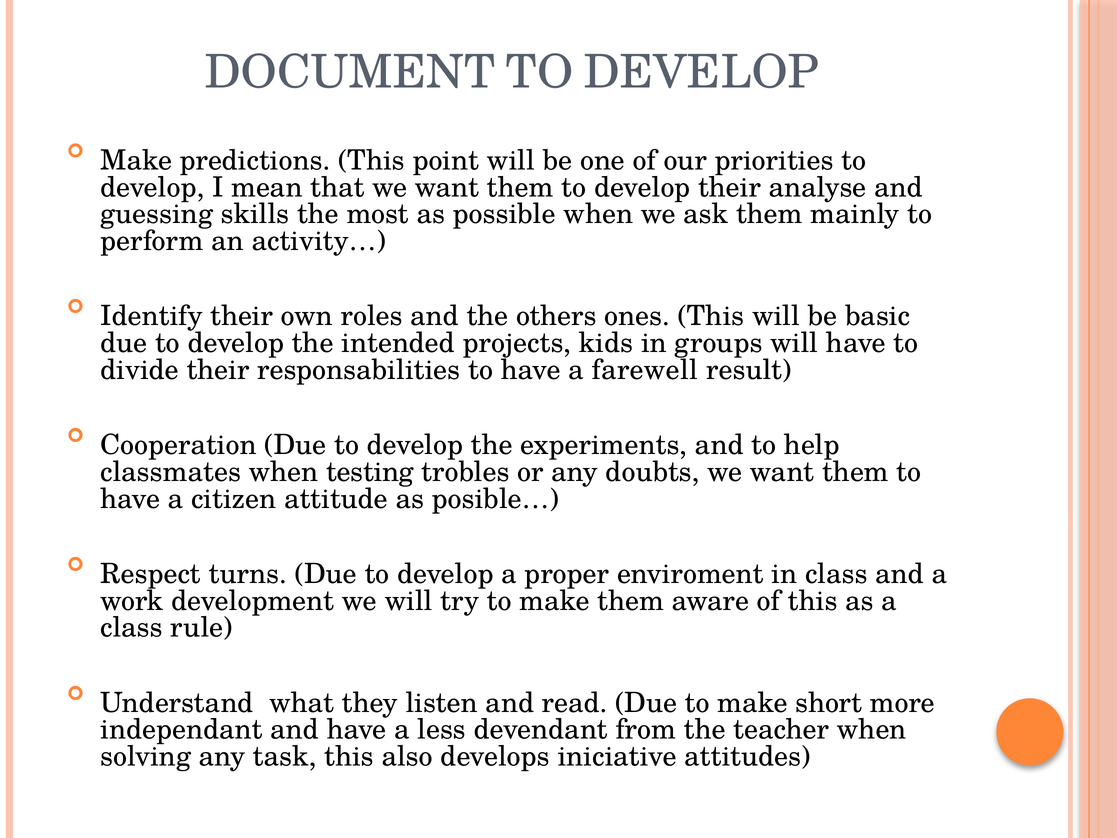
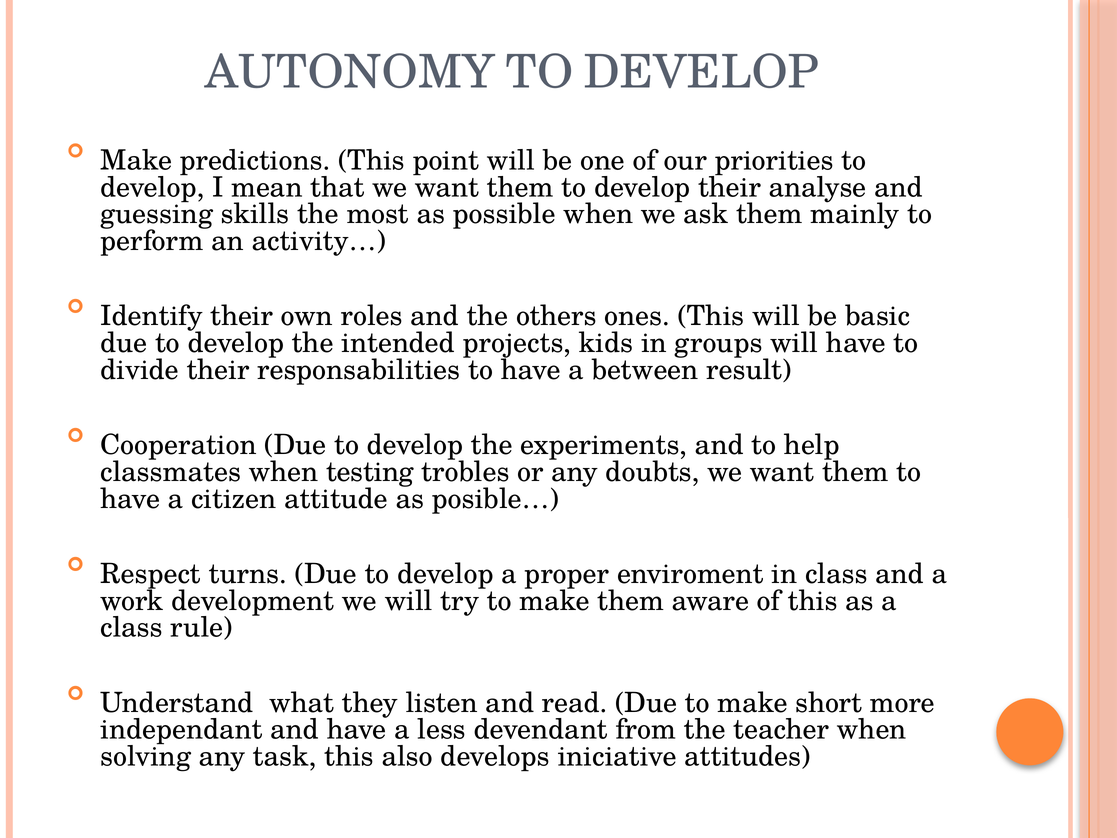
DOCUMENT: DOCUMENT -> AUTONOMY (350, 73)
farewell: farewell -> between (645, 370)
